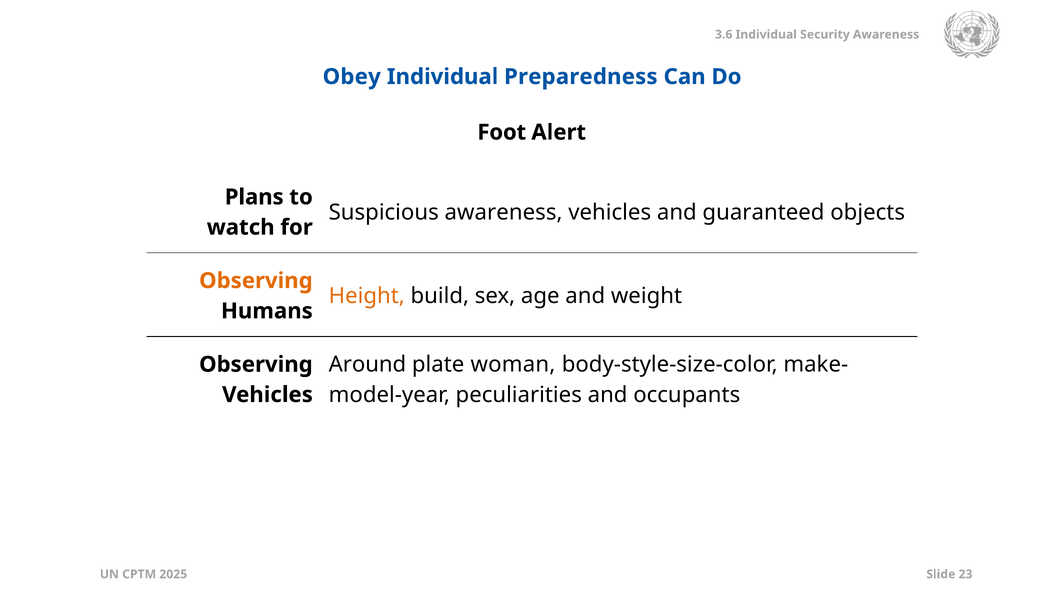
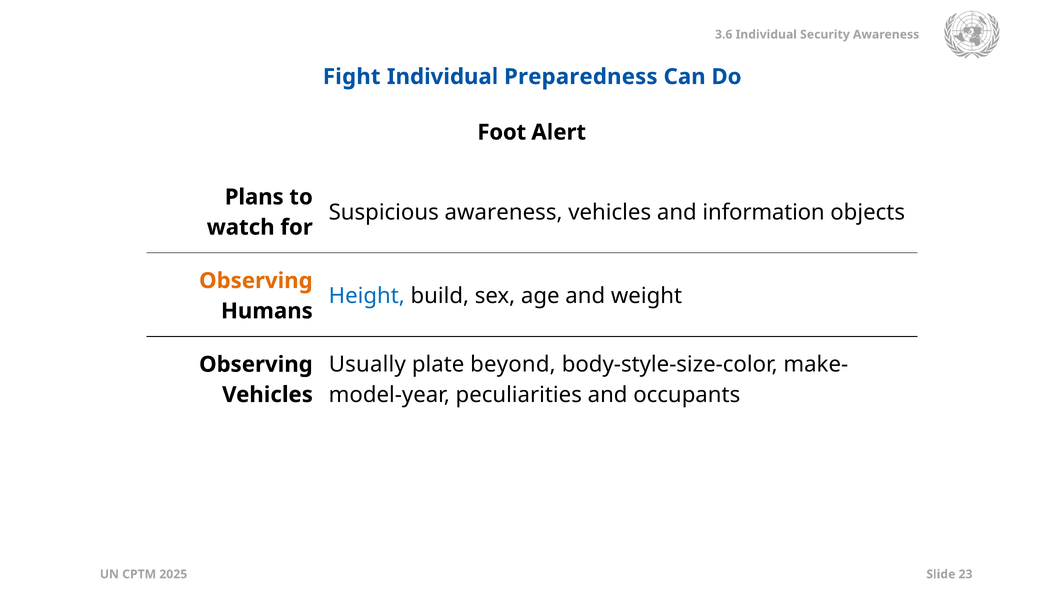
Obey: Obey -> Fight (352, 77)
guaranteed: guaranteed -> information (764, 212)
Height colour: orange -> blue (367, 296)
Around: Around -> Usually (367, 365)
woman: woman -> beyond (513, 365)
